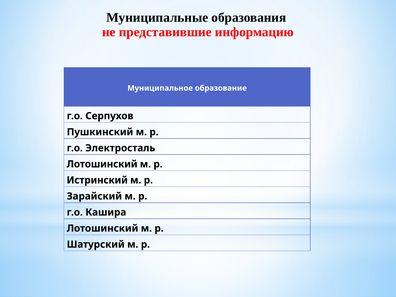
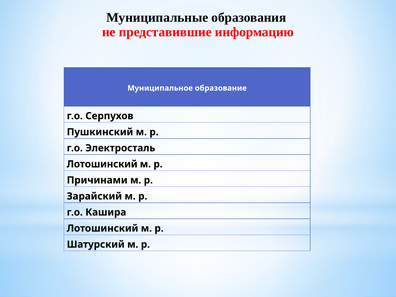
Истринский: Истринский -> Причинами (97, 180)
